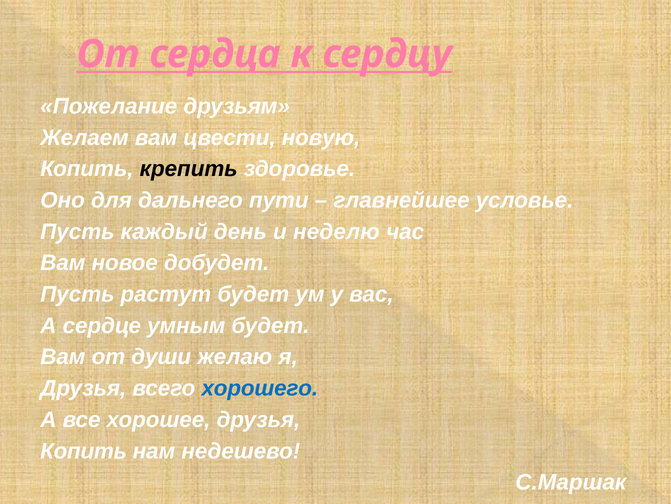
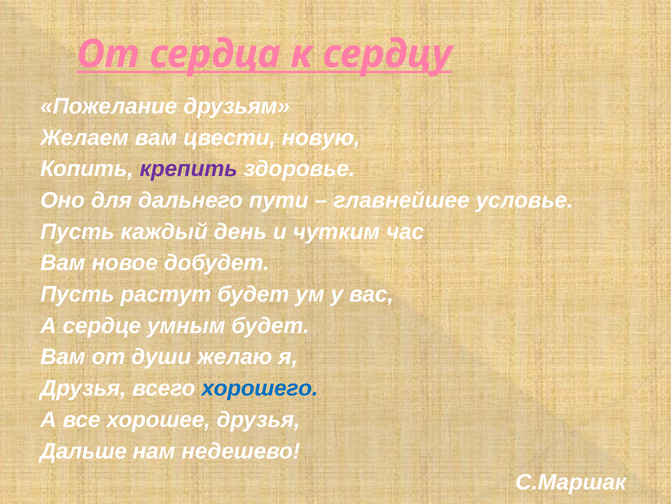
крепить colour: black -> purple (189, 169)
неделю: неделю -> чутким (336, 231)
Копить: Копить -> Дальше (84, 450)
